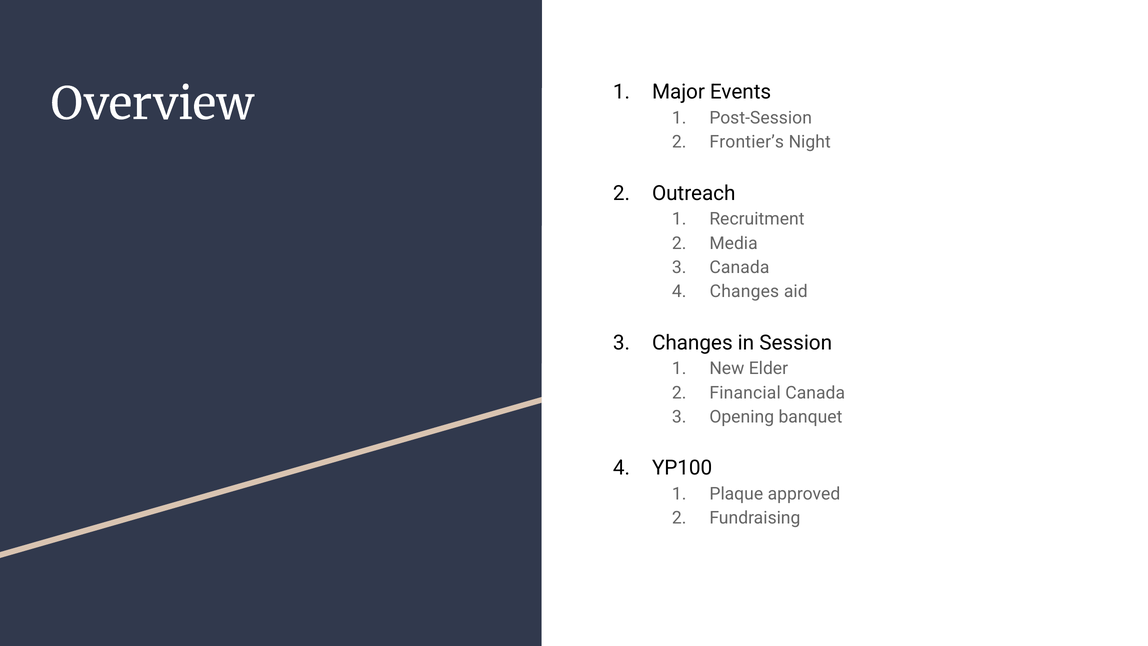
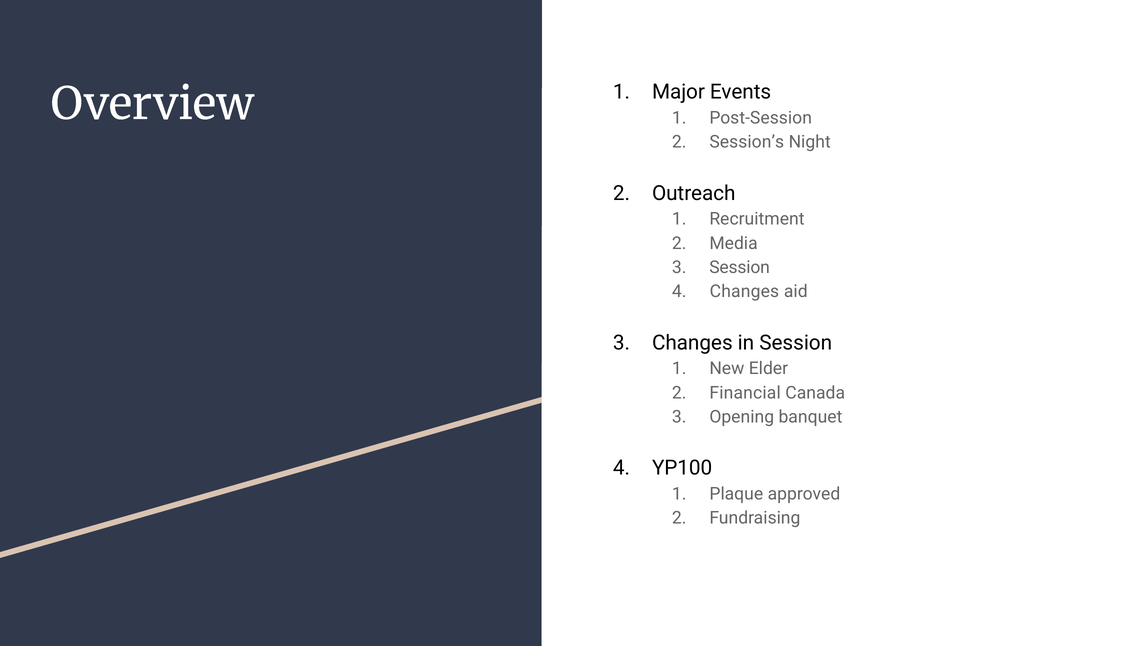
Frontier’s: Frontier’s -> Session’s (747, 142)
Canada: Canada -> Session (740, 267)
